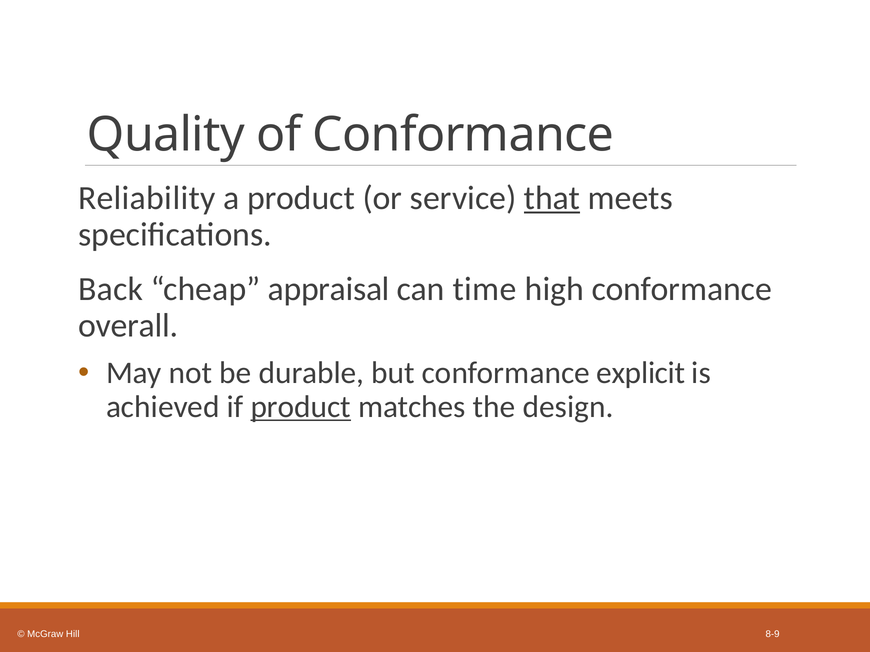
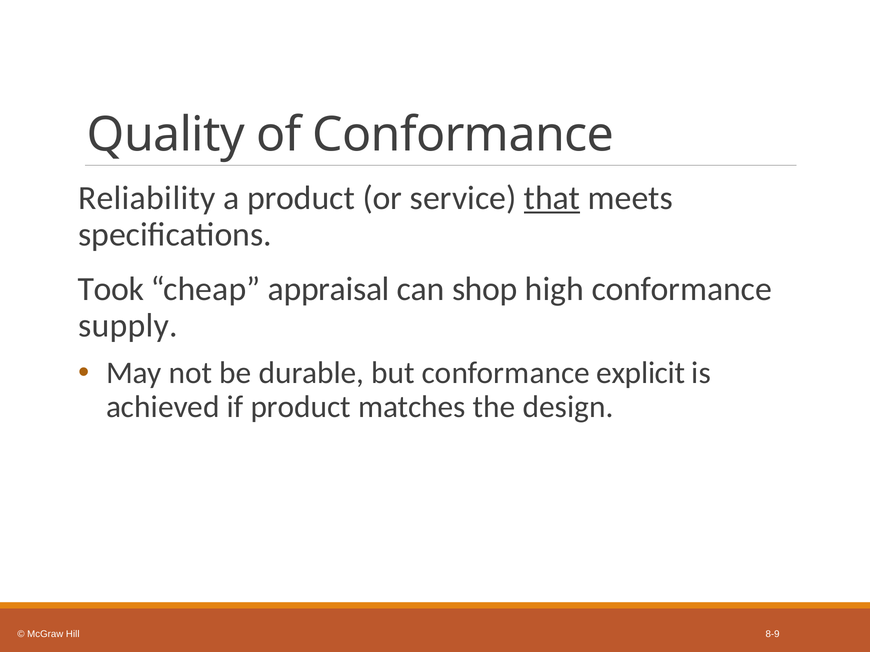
Back: Back -> Took (111, 289)
time: time -> shop (485, 289)
overall: overall -> supply (128, 326)
product underline: present -> none (301, 407)
